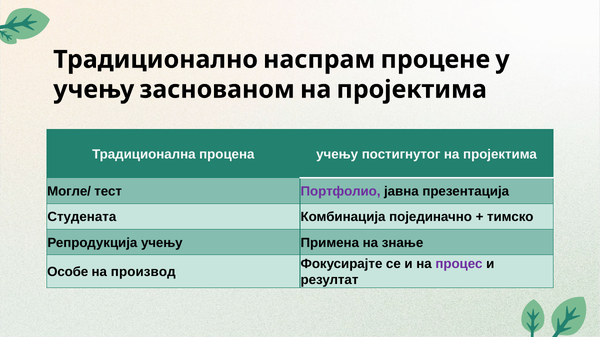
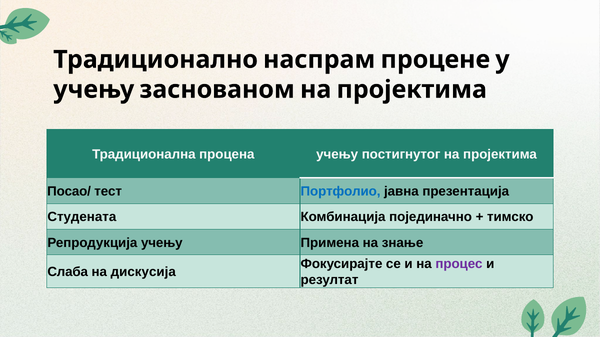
Могле/: Могле/ -> Посао/ (69, 192)
Портфолио colour: purple -> blue (341, 192)
Особе: Особе -> Слаба (68, 272)
производ: производ -> дискусија (143, 272)
